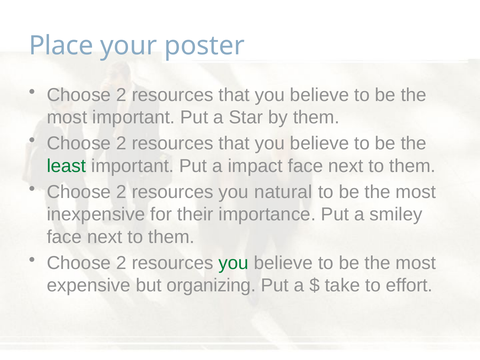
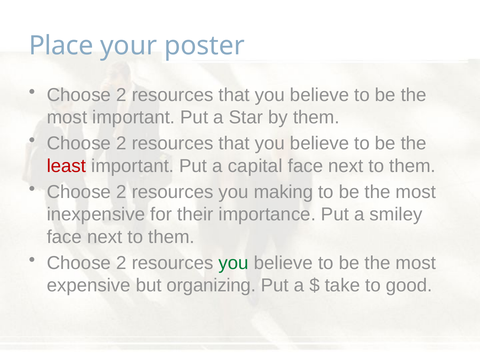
least colour: green -> red (66, 166)
impact: impact -> capital (255, 166)
natural: natural -> making (283, 192)
effort: effort -> good (409, 285)
